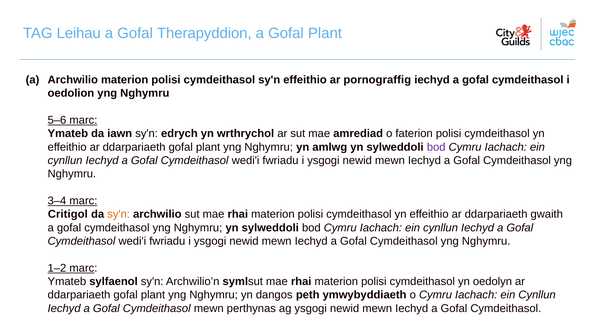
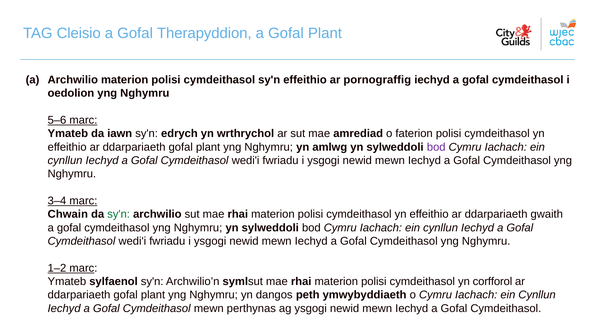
Leihau: Leihau -> Cleisio (79, 33)
Critigol: Critigol -> Chwain (68, 214)
sy'n colour: orange -> green (119, 214)
oedolyn: oedolyn -> corfforol (492, 281)
